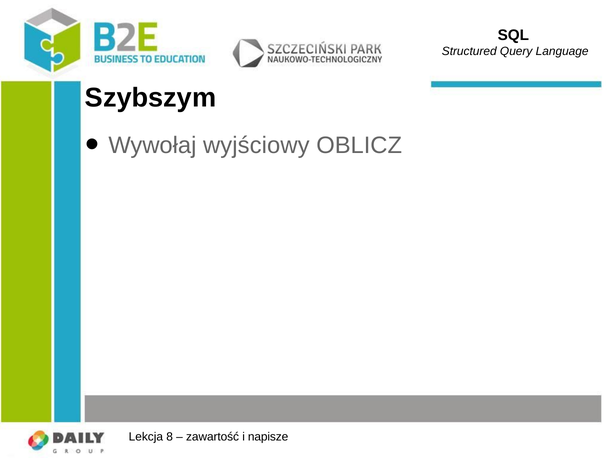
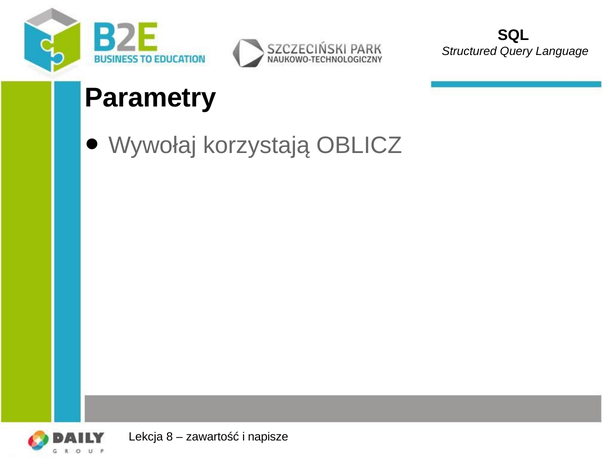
Szybszym: Szybszym -> Parametry (151, 98)
wyjściowy: wyjściowy -> korzystają (256, 145)
